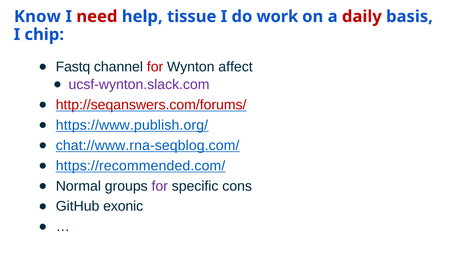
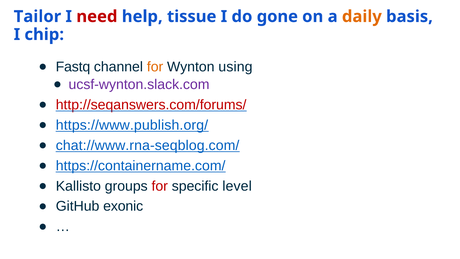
Know: Know -> Tailor (37, 17)
work: work -> gone (277, 17)
daily colour: red -> orange (362, 17)
for colour: red -> orange (155, 67)
affect: affect -> using (235, 67)
https://recommended.com/: https://recommended.com/ -> https://containername.com/ (141, 166)
Normal: Normal -> Kallisto (78, 186)
for colour: purple -> red (160, 186)
cons: cons -> level (237, 186)
